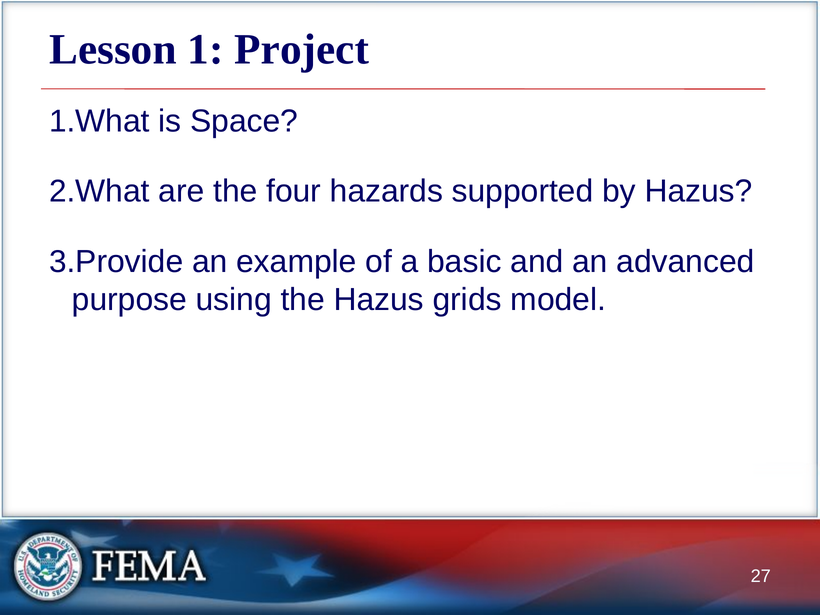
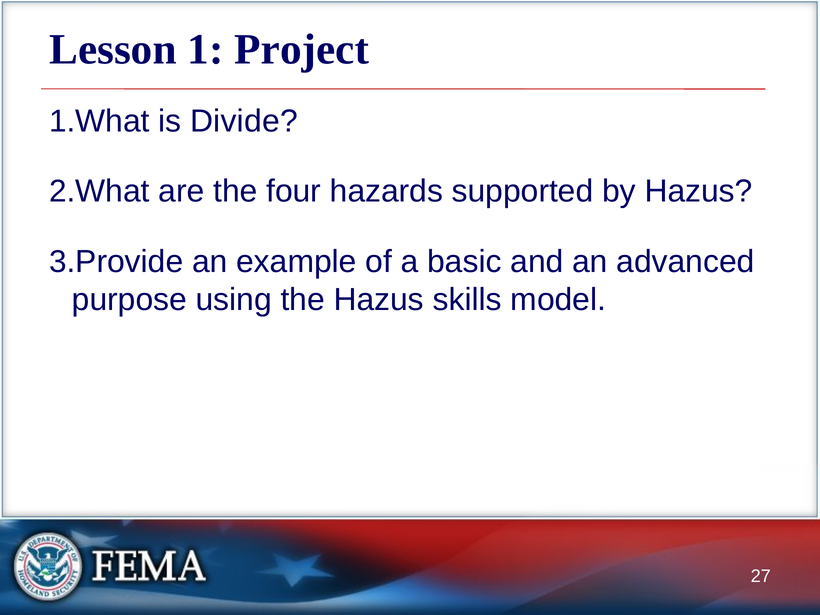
Space: Space -> Divide (244, 121)
grids: grids -> skills (467, 300)
